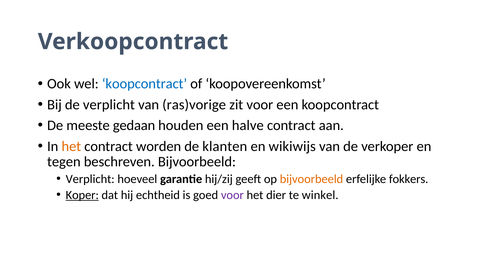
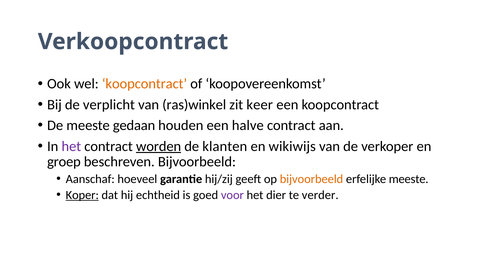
koopcontract colour: blue -> orange (144, 84)
ras)vorige: ras)vorige -> ras)winkel (194, 105)
zit voor: voor -> keer (260, 105)
het colour: orange -> purple (71, 146)
worden underline: none -> present (159, 146)
tegen: tegen -> groep (64, 162)
Verplicht: Verplicht -> Aanschaf (90, 179)
erfelijke fokkers: fokkers -> meeste (409, 179)
winkel: winkel -> verder (320, 195)
